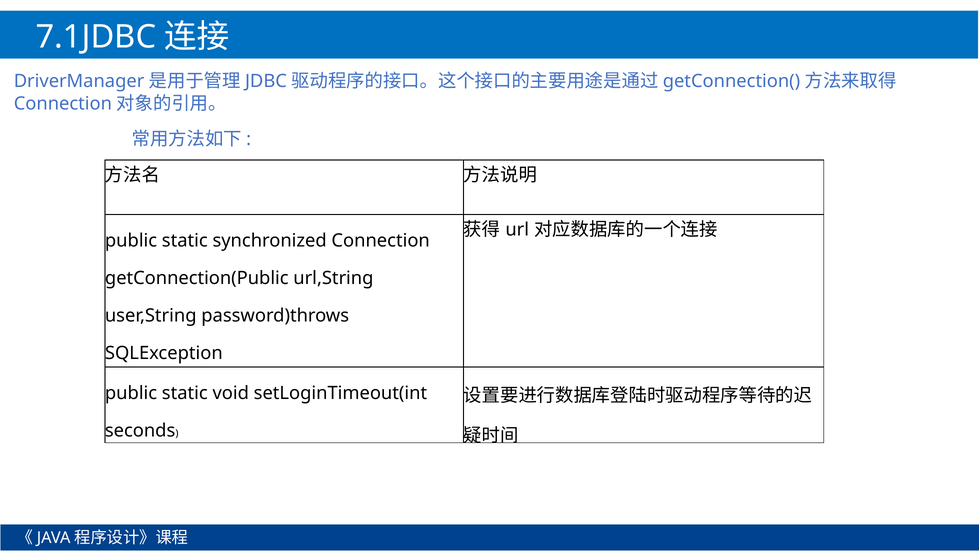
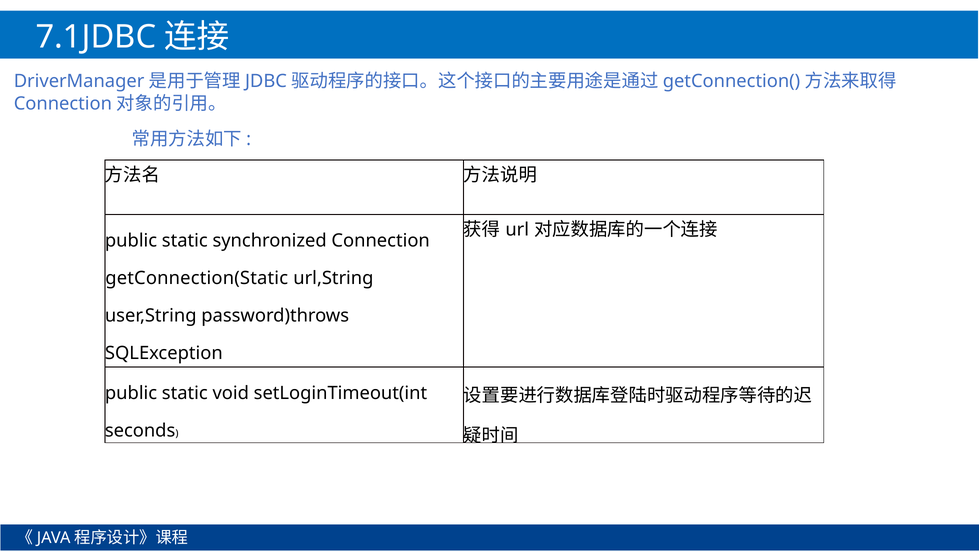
getConnection(Public: getConnection(Public -> getConnection(Static (197, 278)
